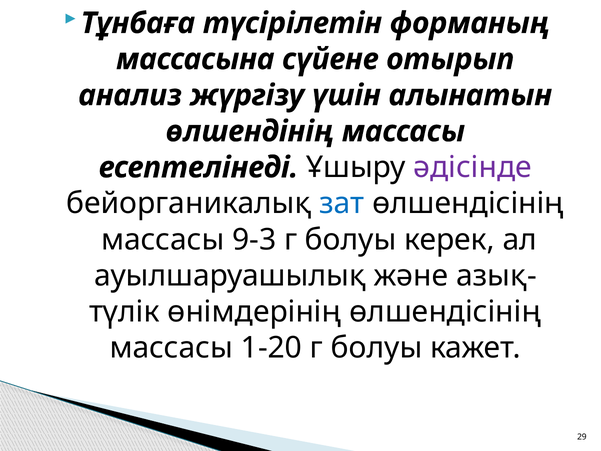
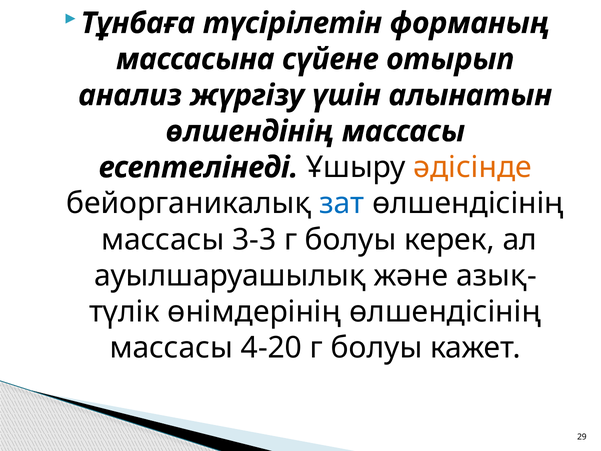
әдісінде colour: purple -> orange (473, 167)
9-3: 9-3 -> 3-3 (254, 239)
1-20: 1-20 -> 4-20 (271, 348)
